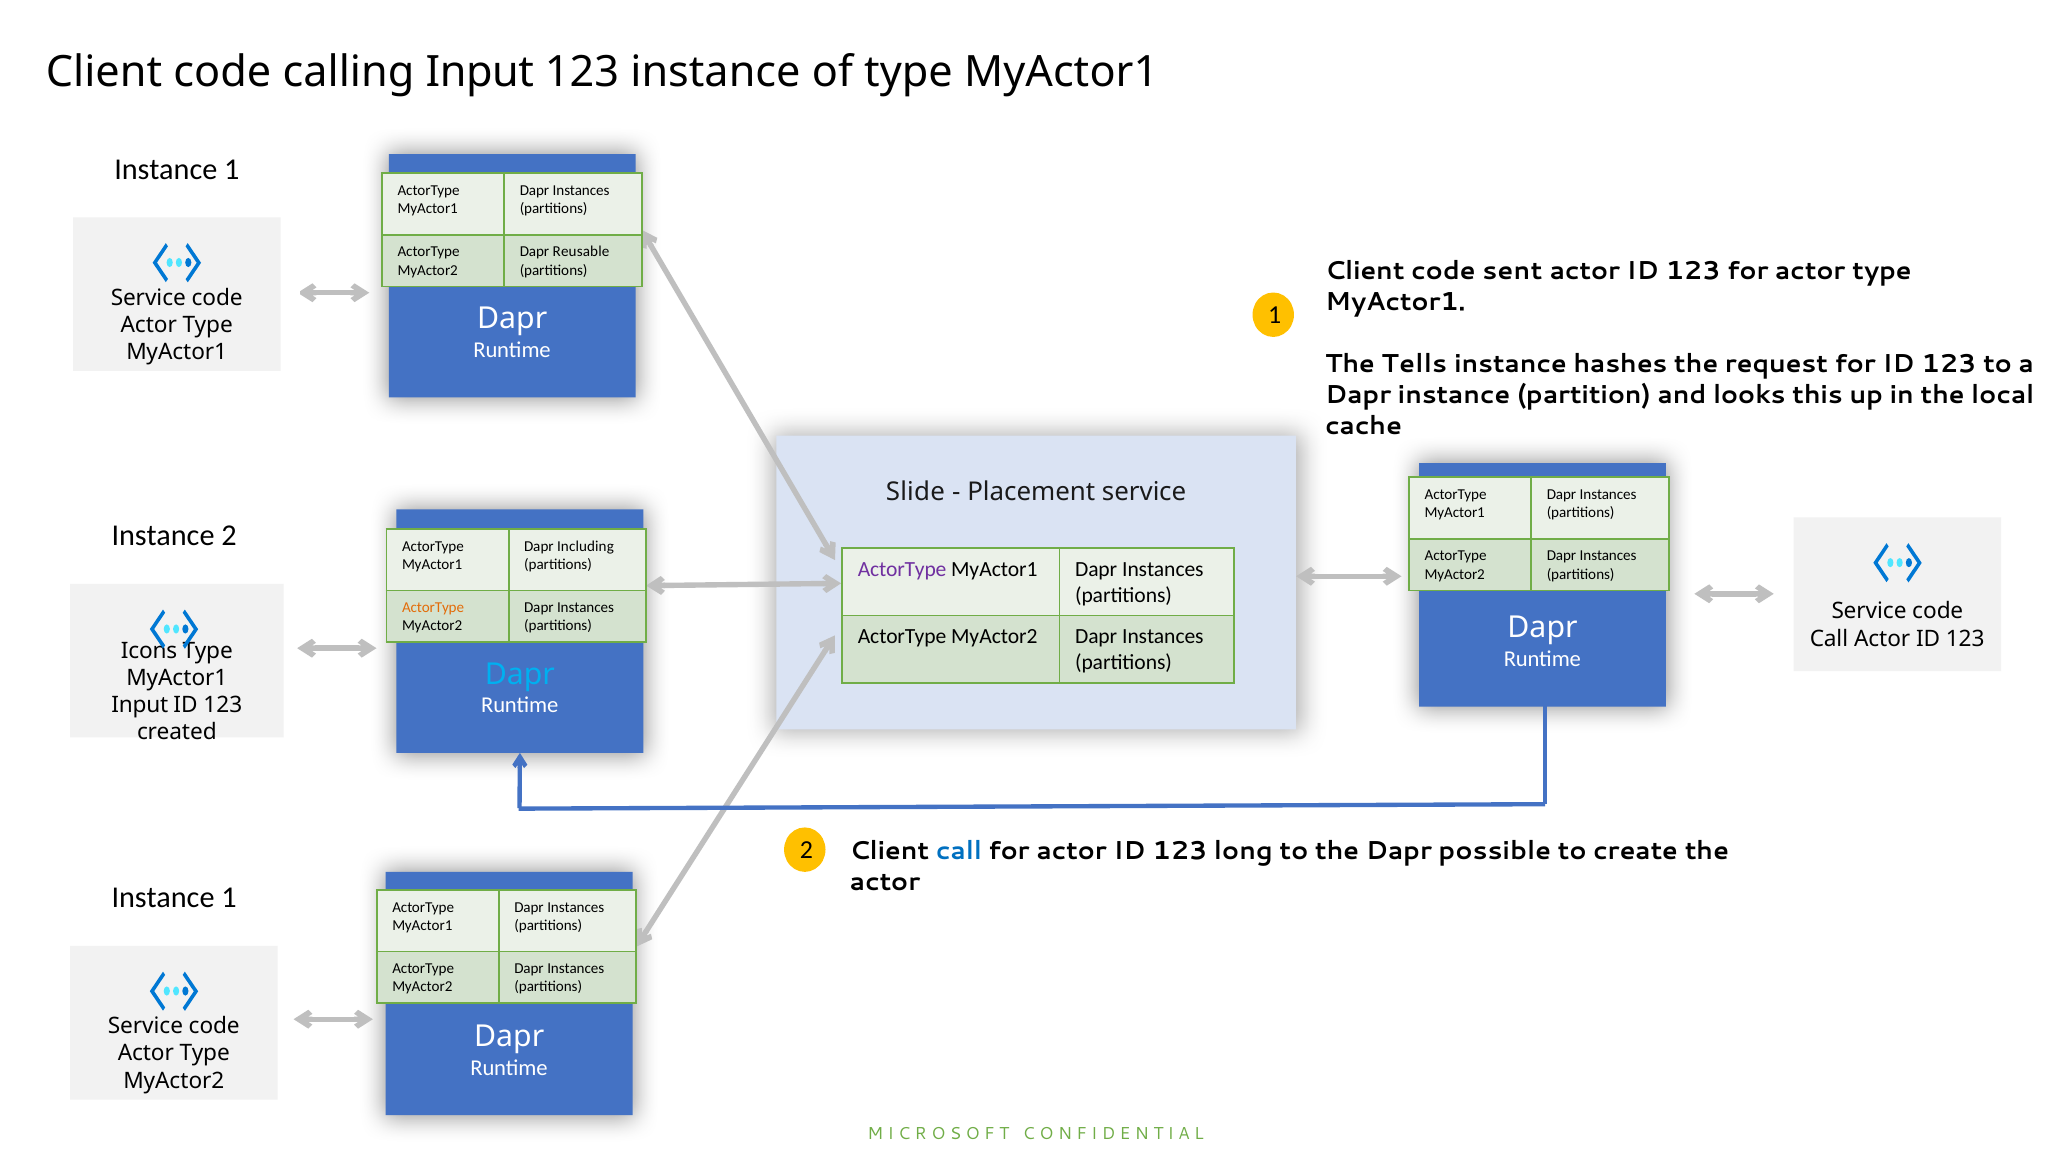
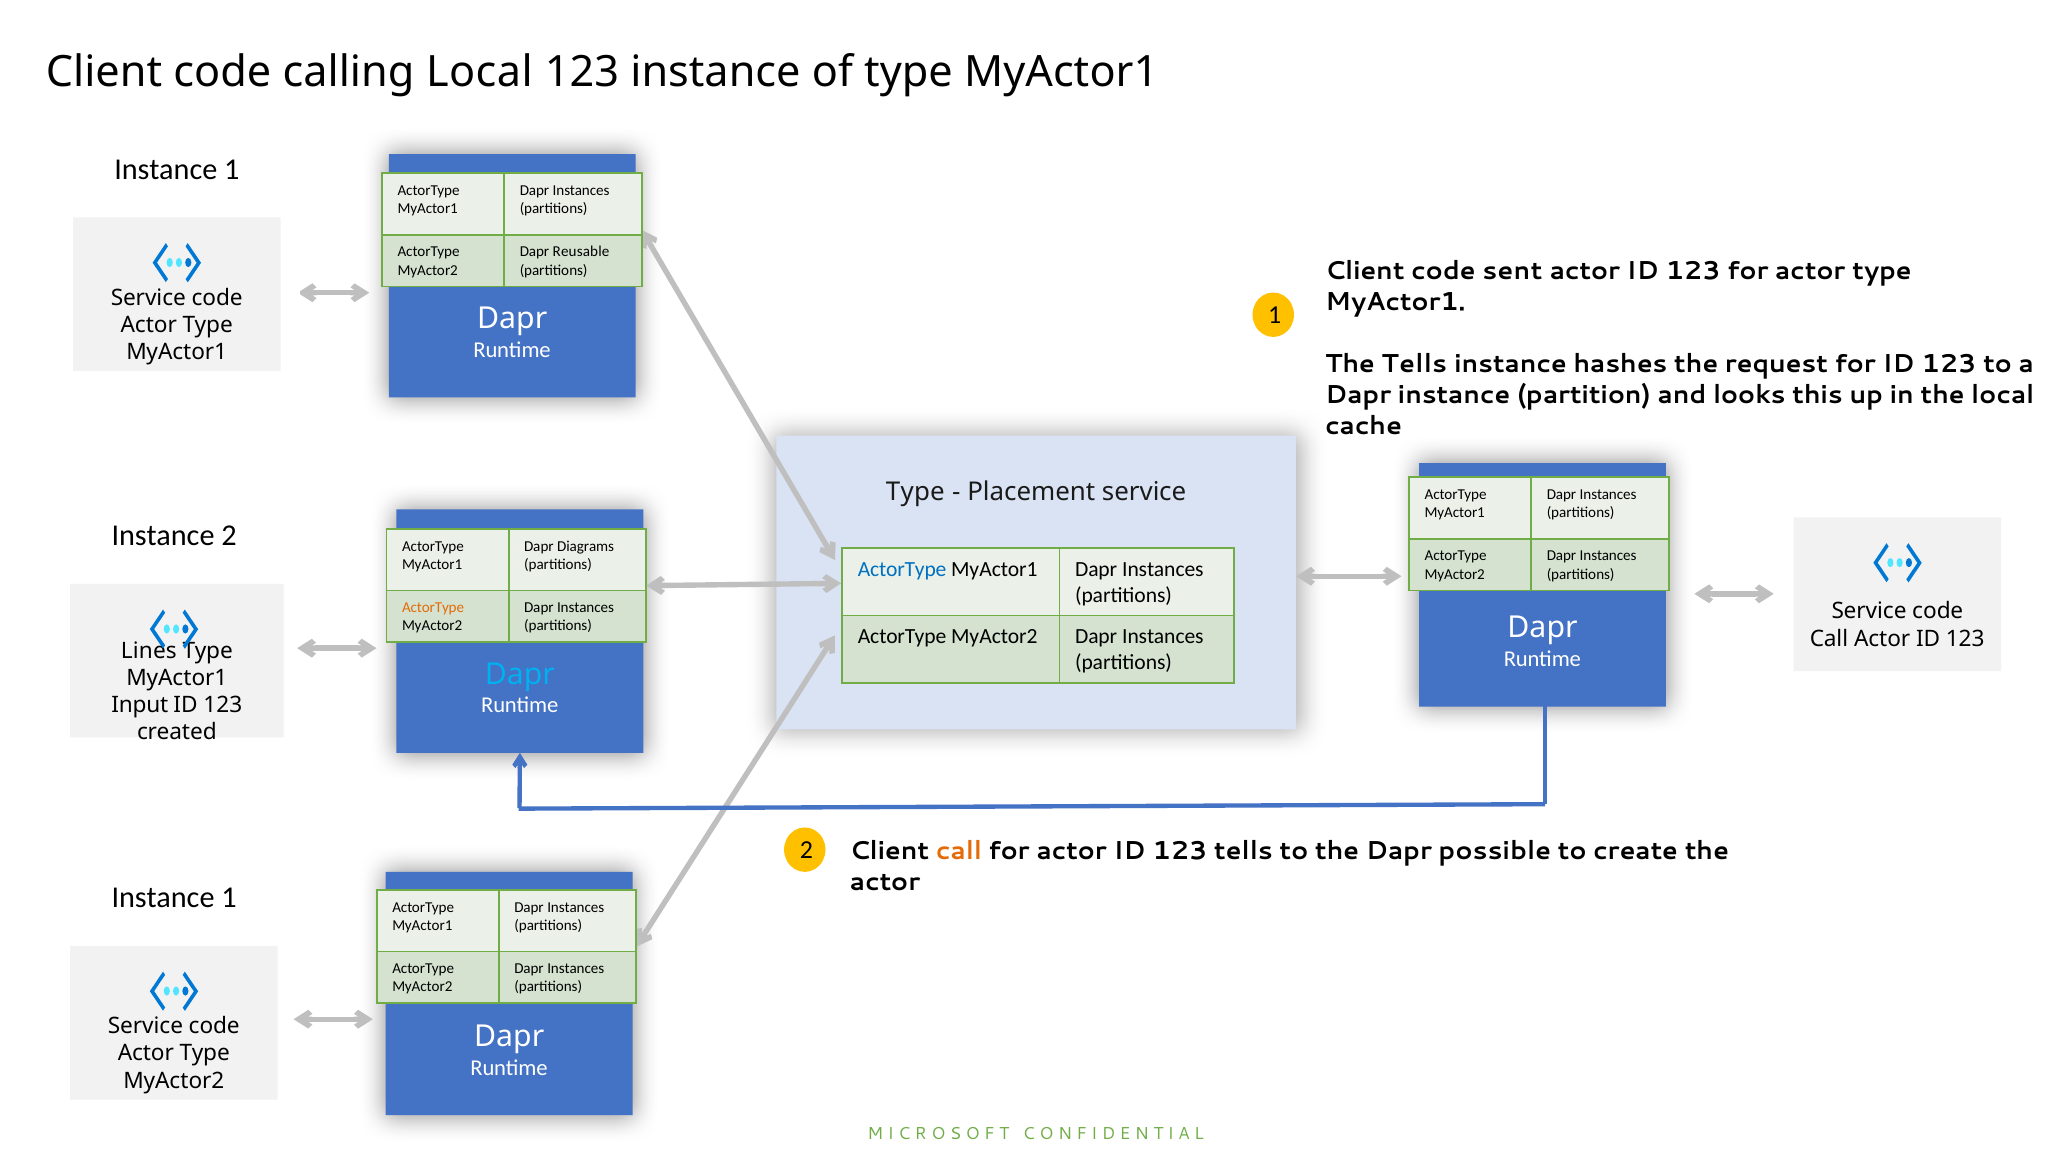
calling Input: Input -> Local (479, 72)
Slide: Slide -> Type (915, 492)
Including: Including -> Diagrams (586, 546)
ActorType colour: purple -> blue (902, 569)
Icons: Icons -> Lines (149, 651)
call colour: blue -> orange (959, 851)
123 long: long -> tells (1243, 851)
